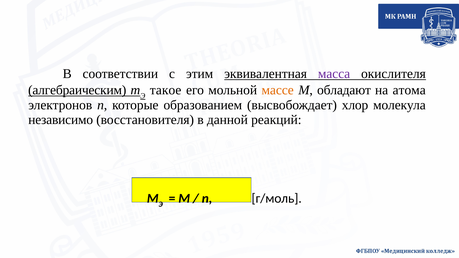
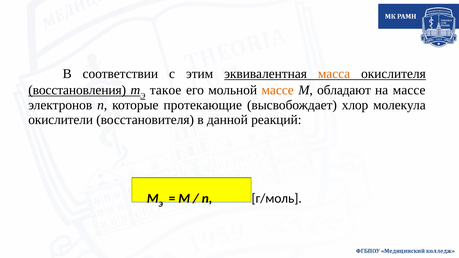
масса colour: purple -> orange (334, 74)
алгебраическим: алгебраическим -> восстановления (77, 90)
на атома: атома -> массе (409, 90)
образованием: образованием -> протекающие (203, 105)
независимо: независимо -> окислители (61, 120)
